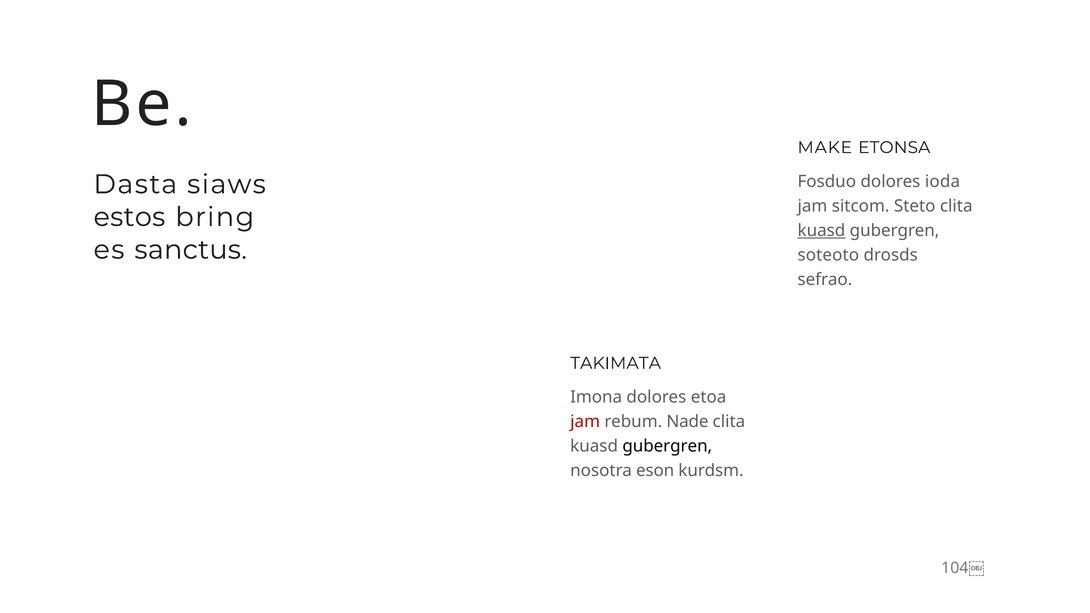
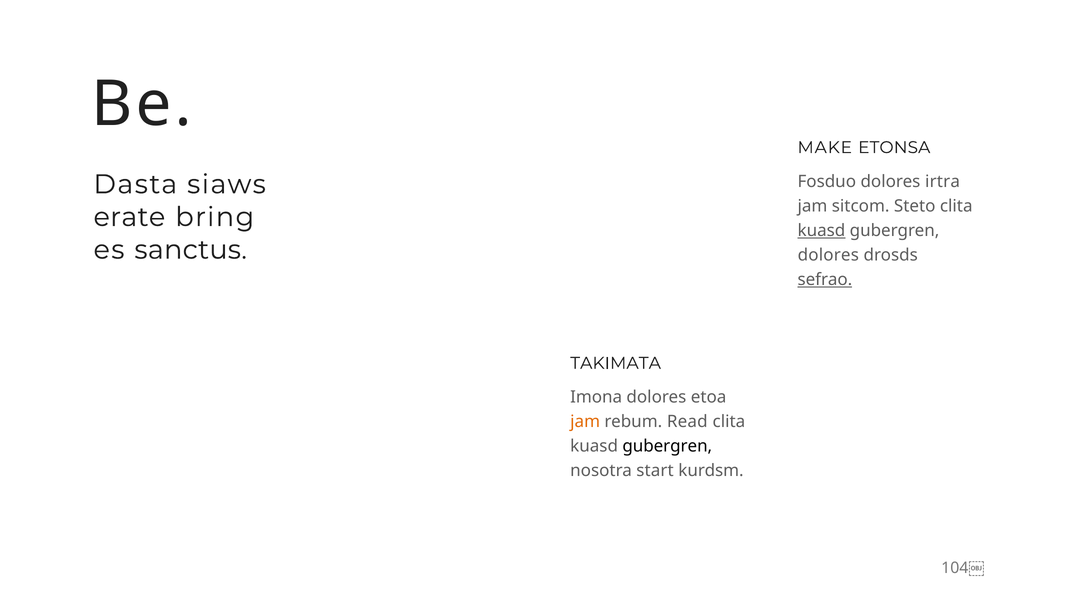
ioda: ioda -> irtra (943, 182)
estos: estos -> erate (129, 217)
soteoto: soteoto -> dolores (828, 255)
sefrao underline: none -> present (825, 280)
jam colour: red -> orange (585, 422)
Nade: Nade -> Read (687, 422)
eson: eson -> start (655, 471)
